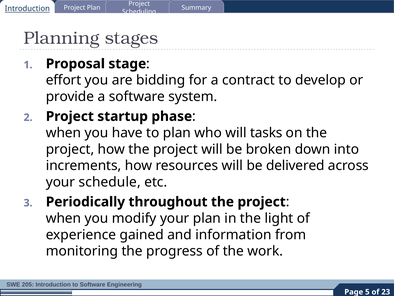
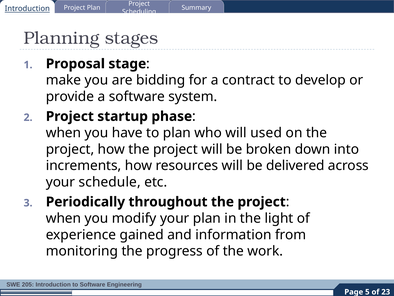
effort: effort -> make (63, 80)
tasks: tasks -> used (266, 133)
